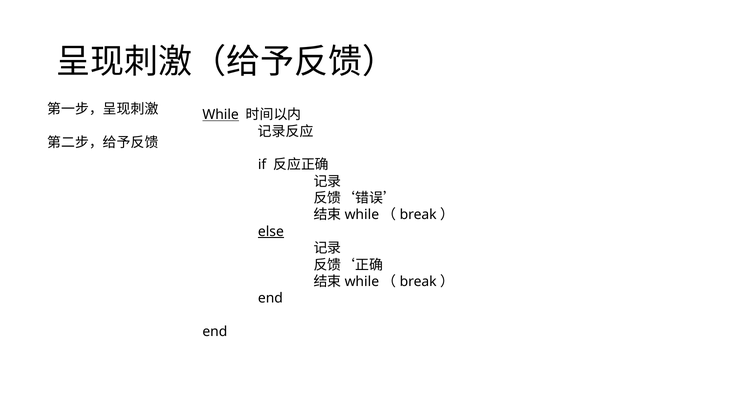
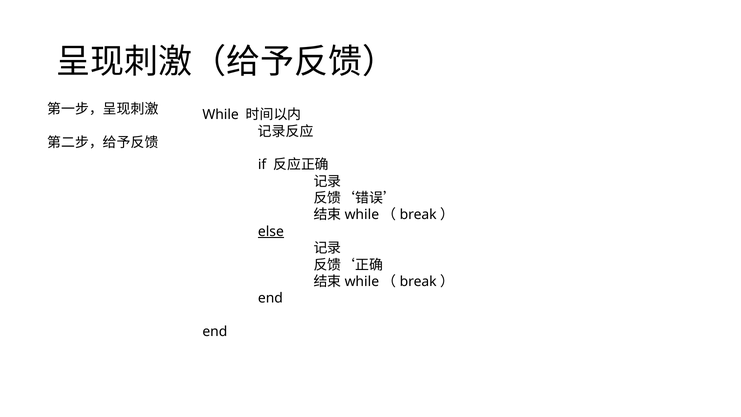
While underline: present -> none (221, 115)
